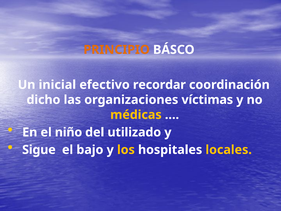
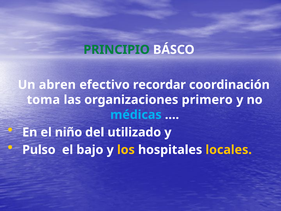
PRINCIPIO colour: orange -> green (117, 50)
inicial: inicial -> abren (57, 85)
dicho: dicho -> toma (43, 100)
víctimas: víctimas -> primero (207, 100)
médicas colour: yellow -> light blue (136, 115)
Sigue: Sigue -> Pulso (39, 150)
